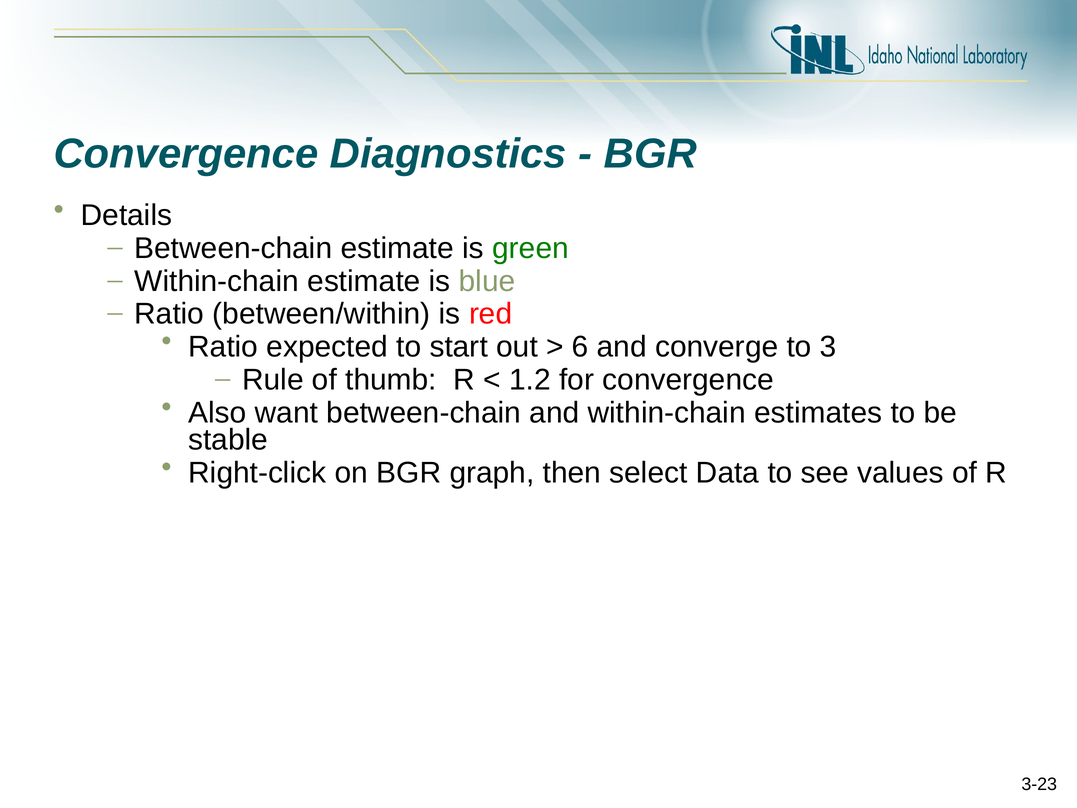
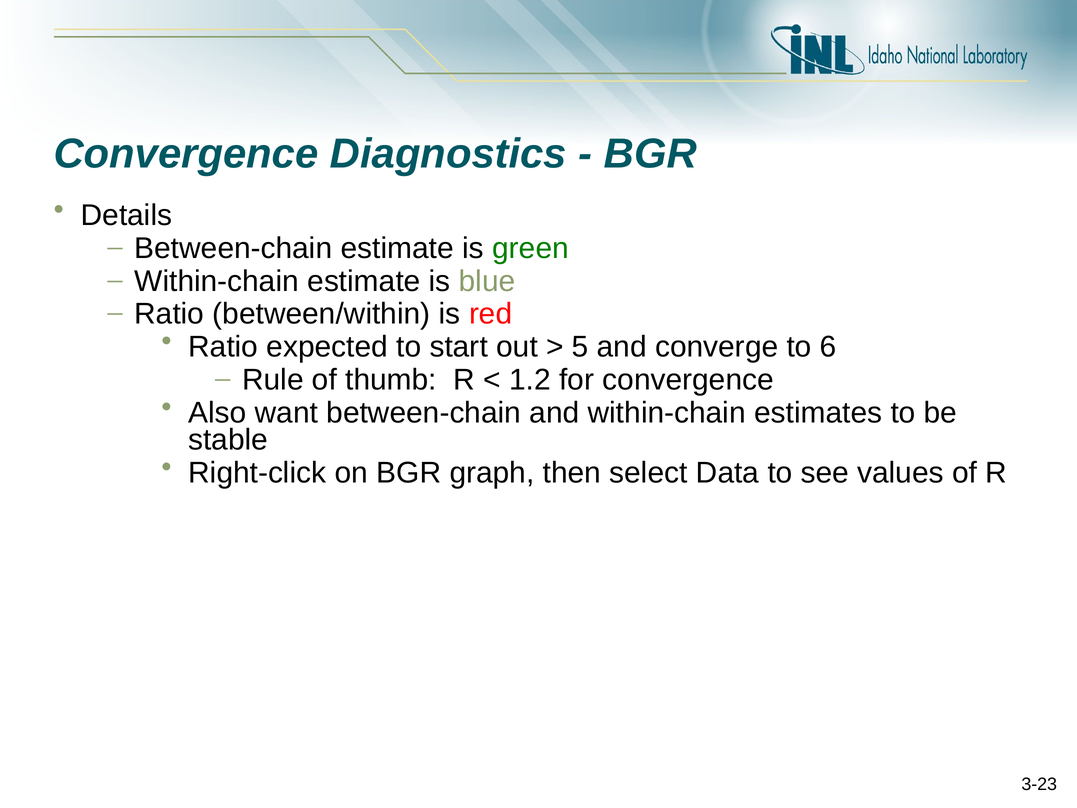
6: 6 -> 5 (580, 347)
3: 3 -> 6 (828, 347)
